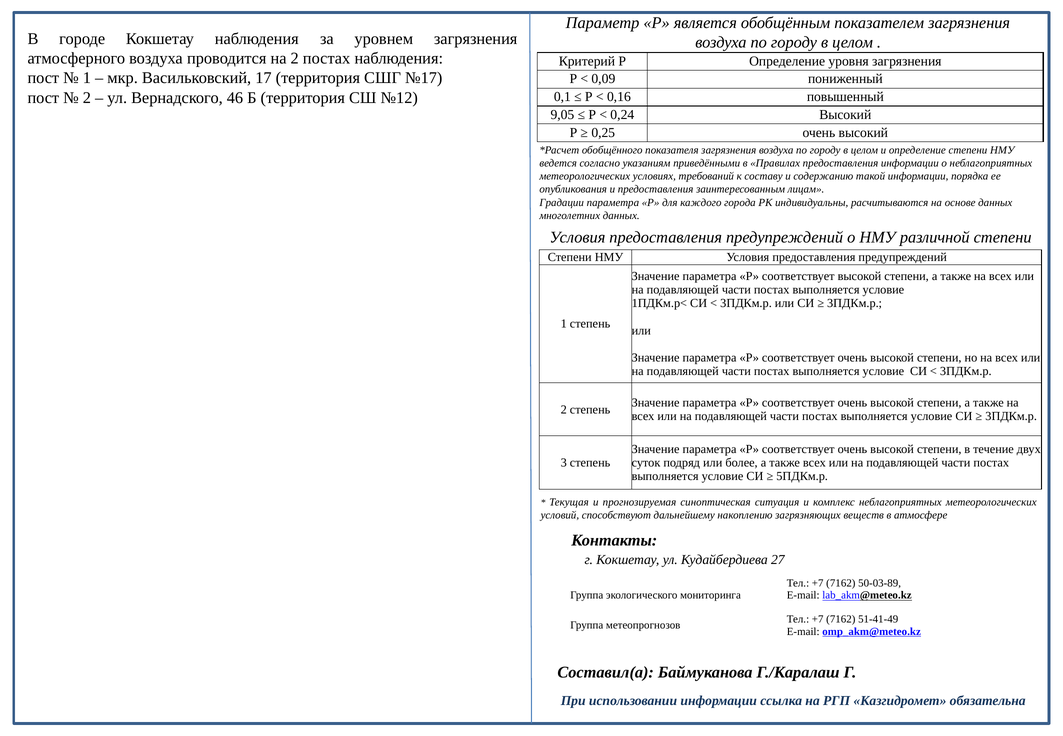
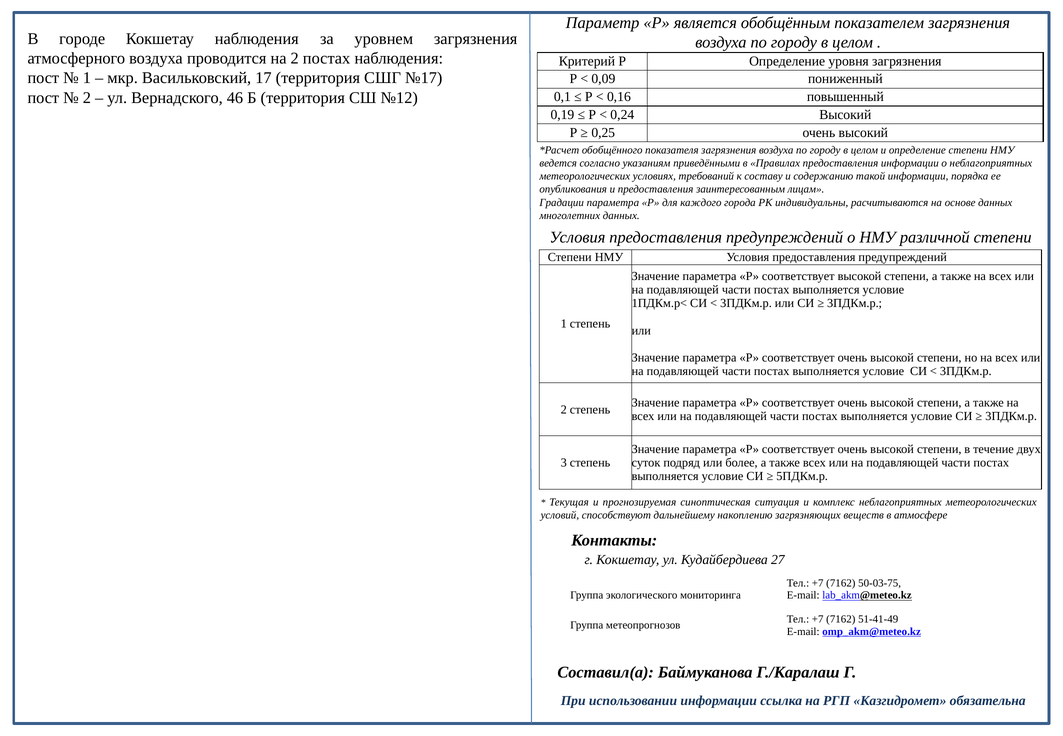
9,05: 9,05 -> 0,19 (562, 115)
50-03-89: 50-03-89 -> 50-03-75 (880, 583)
